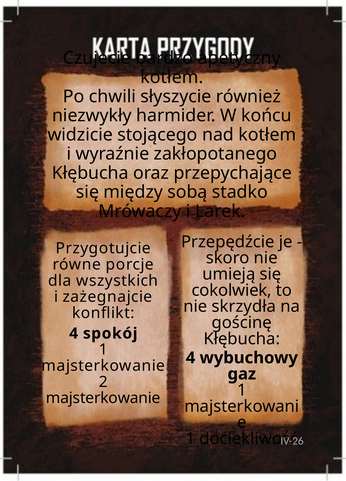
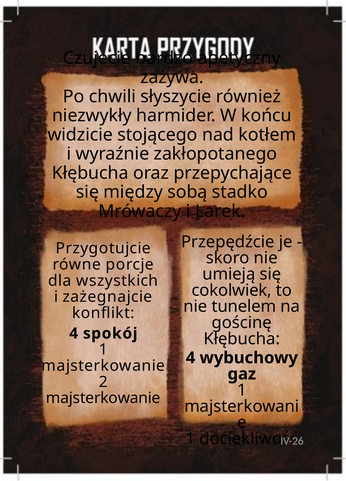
kotłem: kotłem -> zażywa (172, 77)
skrzydła: skrzydła -> tunelem (244, 307)
